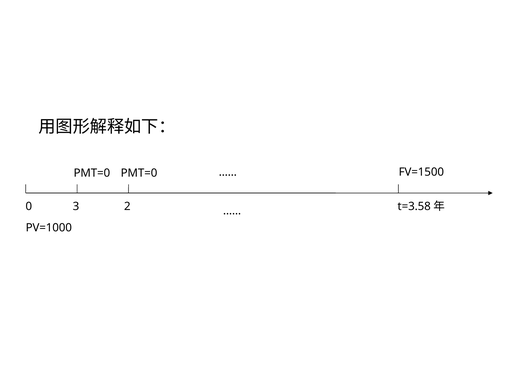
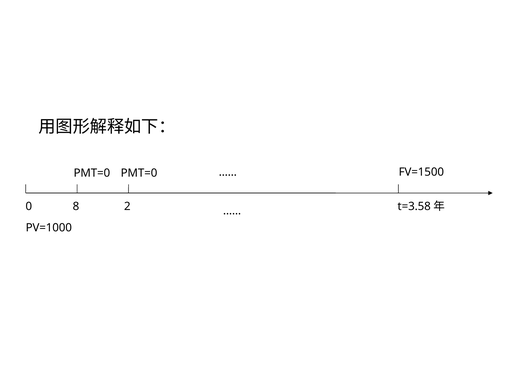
3: 3 -> 8 (76, 206)
